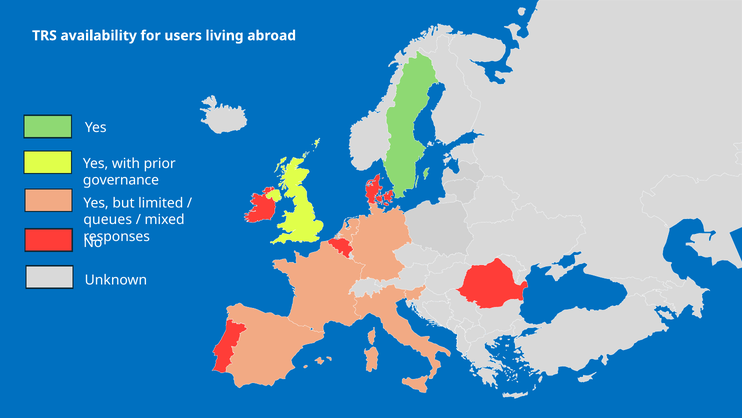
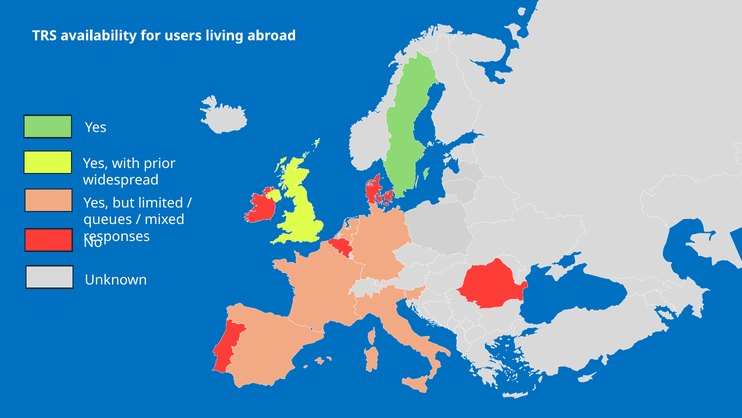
governance: governance -> widespread (121, 180)
